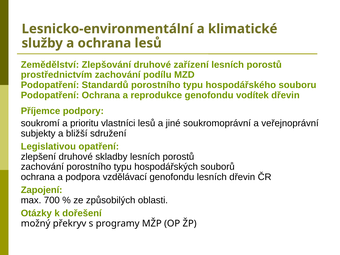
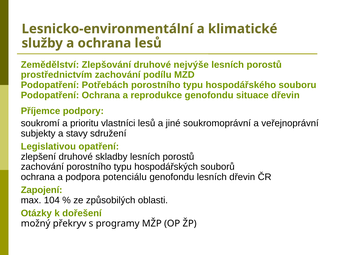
zařízení: zařízení -> nejvýše (191, 65)
Standardů: Standardů -> Potřebách (105, 85)
vodítek: vodítek -> situace (252, 95)
bližší: bližší -> stavy (77, 133)
vzdělávací: vzdělávací -> potenciálu (125, 177)
700: 700 -> 104 (52, 200)
